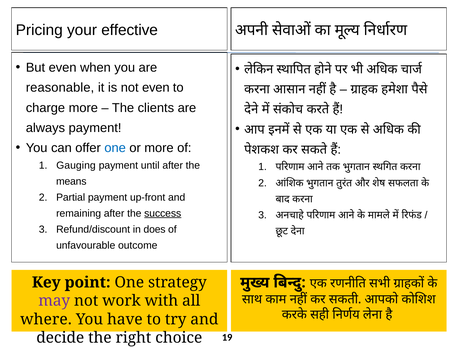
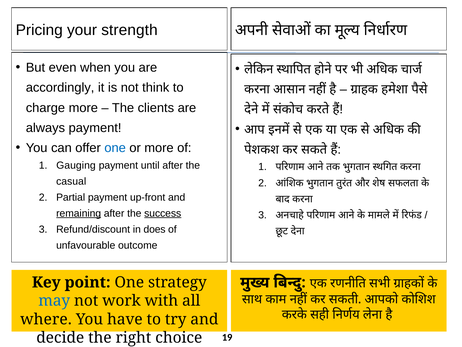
effective: effective -> strength (129, 30)
reasonable: reasonable -> accordingly (60, 88)
not even: even -> think (156, 88)
means: means -> casual (71, 181)
remaining underline: none -> present (79, 213)
may colour: purple -> blue (54, 300)
